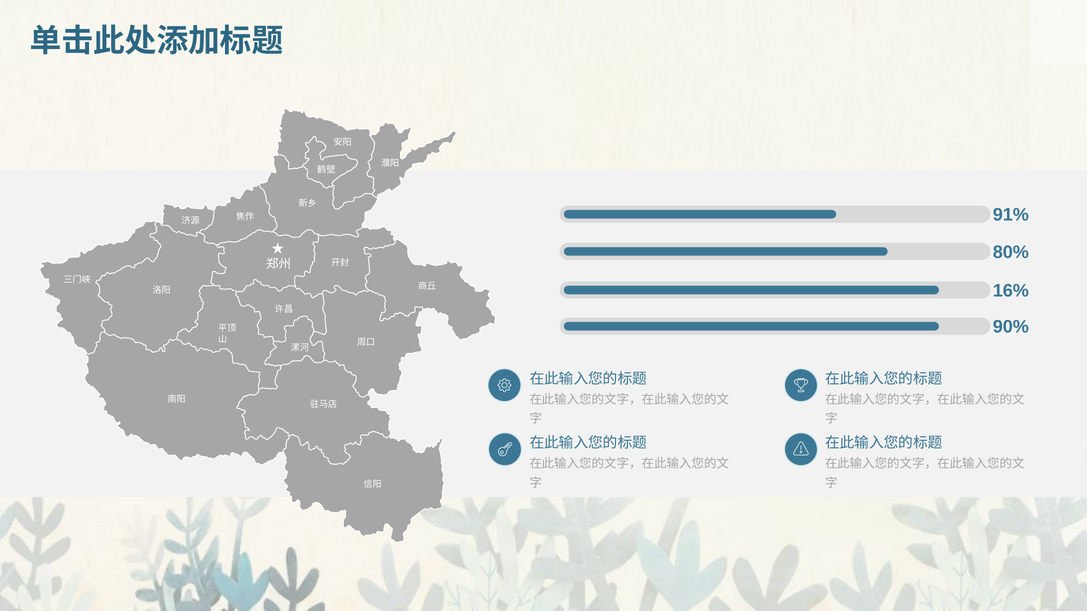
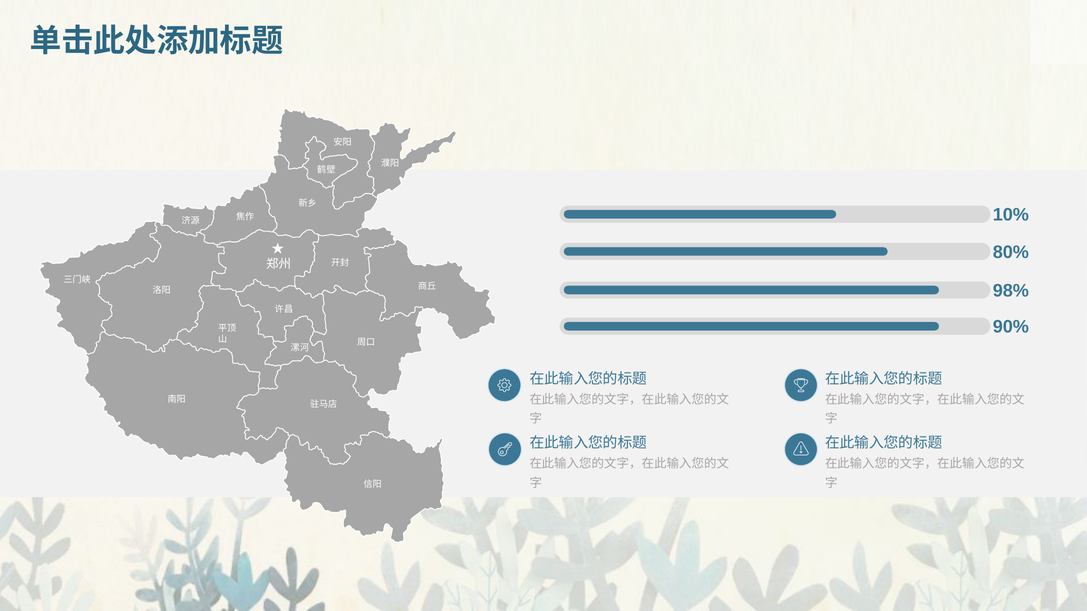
91%: 91% -> 10% (1011, 215)
16%: 16% -> 98% (1011, 291)
